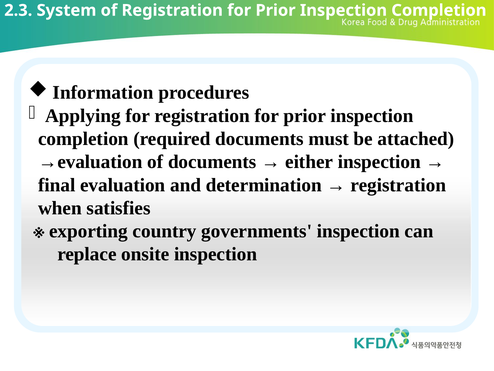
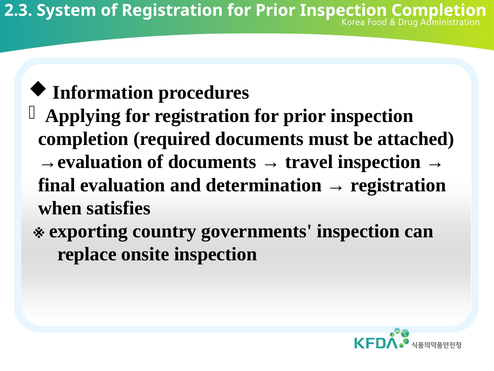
either: either -> travel (309, 162)
